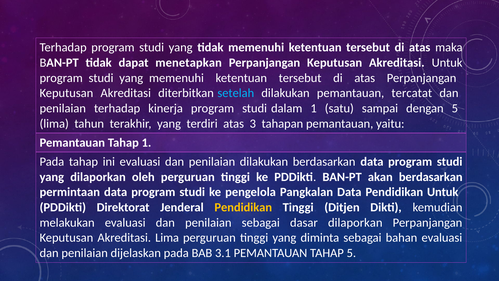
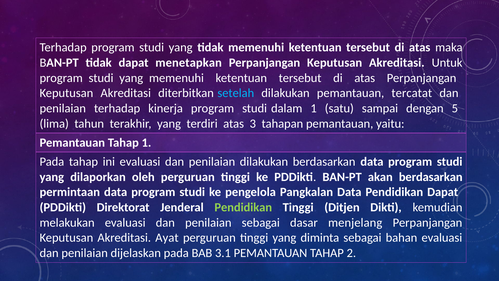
Pendidikan Untuk: Untuk -> Dapat (443, 192)
Pendidikan colour: yellow -> light green (243, 207)
dasar dilaporkan: dilaporkan -> menjelang (355, 222)
Akreditasi Lima: Lima -> Ayat (167, 238)
TAHAP 5: 5 -> 2 (351, 253)
